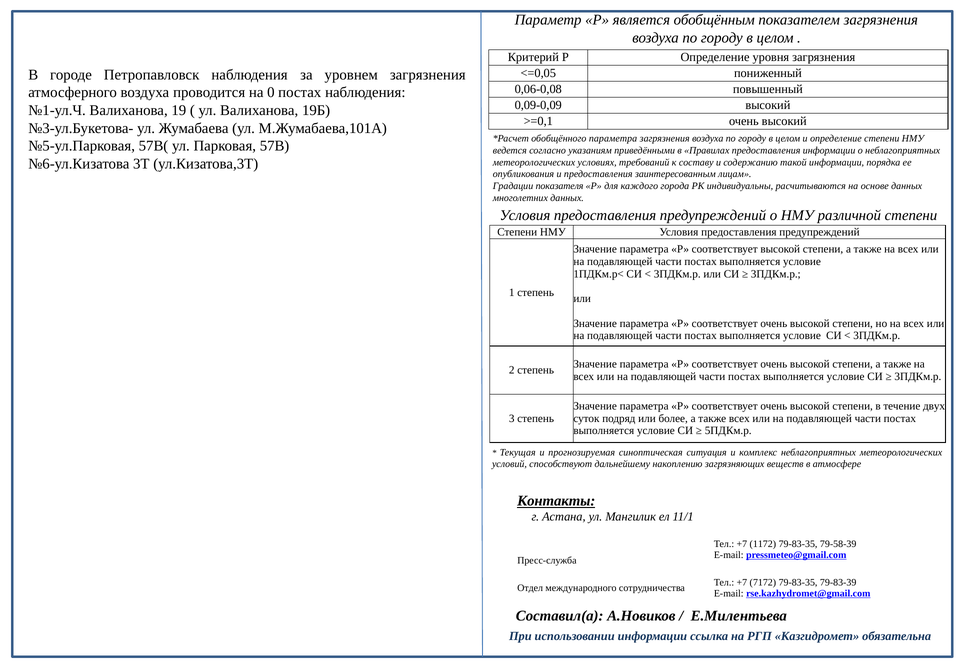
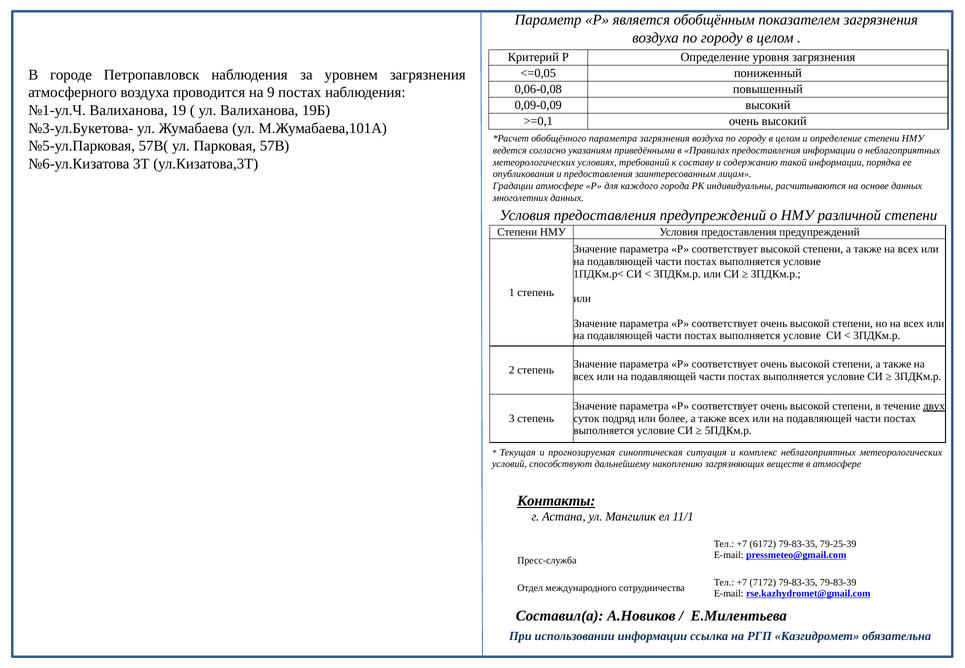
0: 0 -> 9 (271, 93)
Градации показателя: показателя -> атмосфере (560, 186)
двух underline: none -> present (934, 406)
1172: 1172 -> 6172 (763, 544)
79-58-39: 79-58-39 -> 79-25-39 (838, 544)
